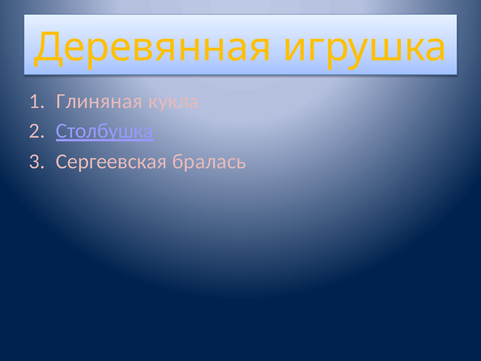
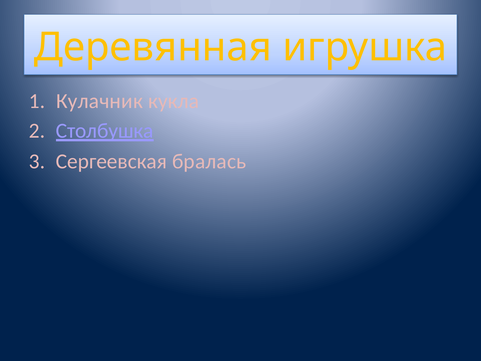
Глиняная: Глиняная -> Кулачник (100, 101)
